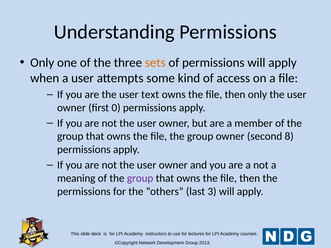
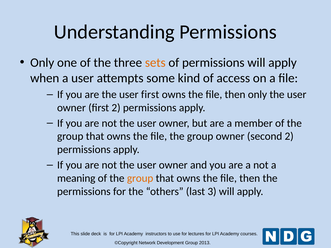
user text: text -> first (150, 95)
first 0: 0 -> 2 (116, 108)
second 8: 8 -> 2 (289, 136)
group colour: purple -> orange (140, 178)
